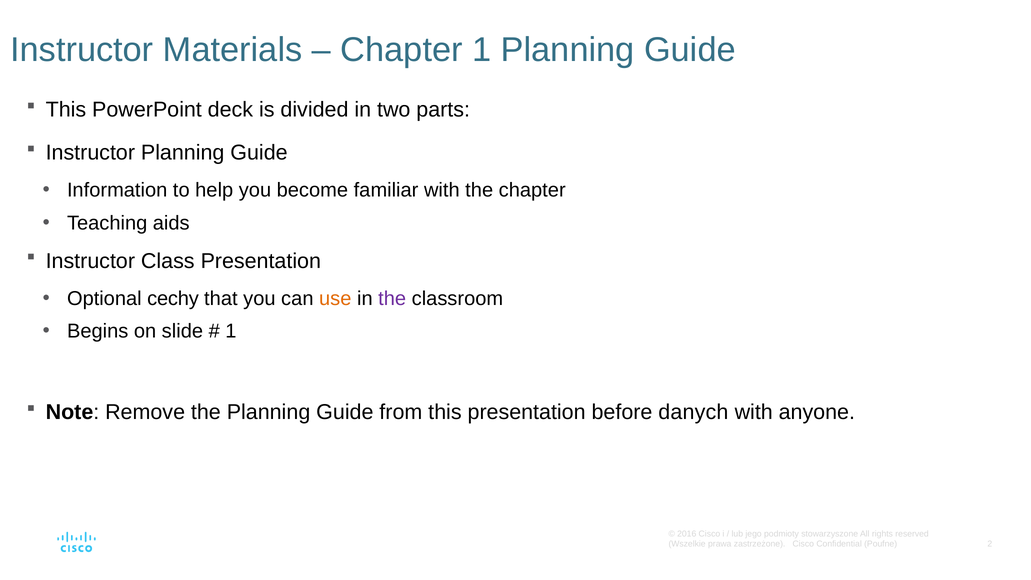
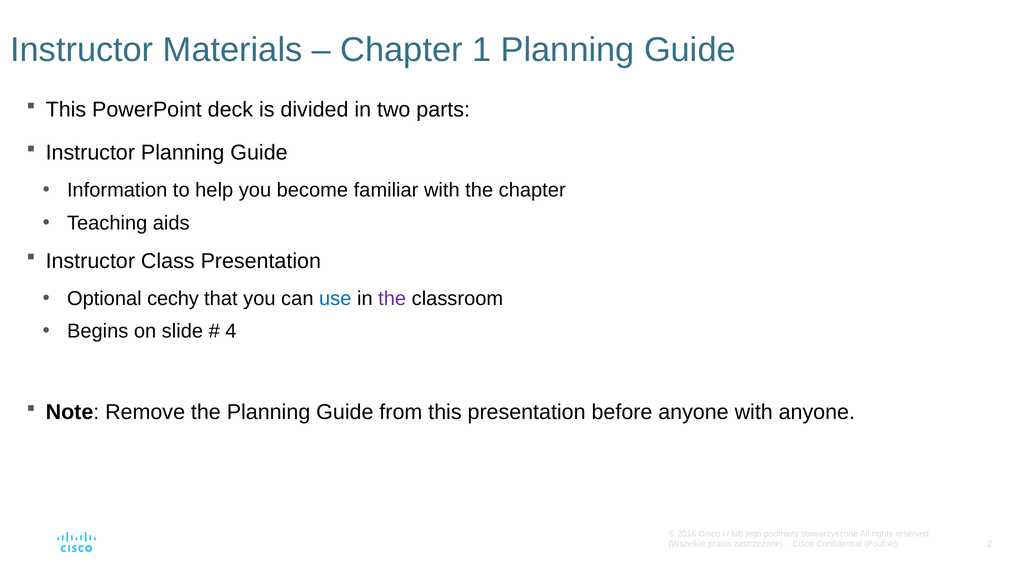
use colour: orange -> blue (335, 299)
1: 1 -> 4 (231, 331)
before danych: danych -> anyone (693, 412)
